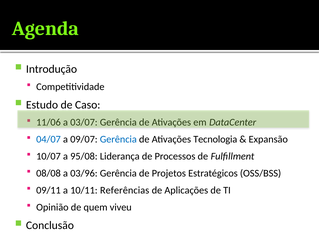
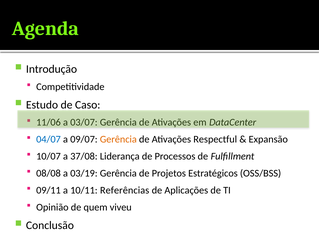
Gerência colour: blue -> orange (118, 139)
Tecnologia: Tecnologia -> Respectful (215, 139)
95/08: 95/08 -> 37/08 (84, 156)
03/96: 03/96 -> 03/19 (84, 173)
